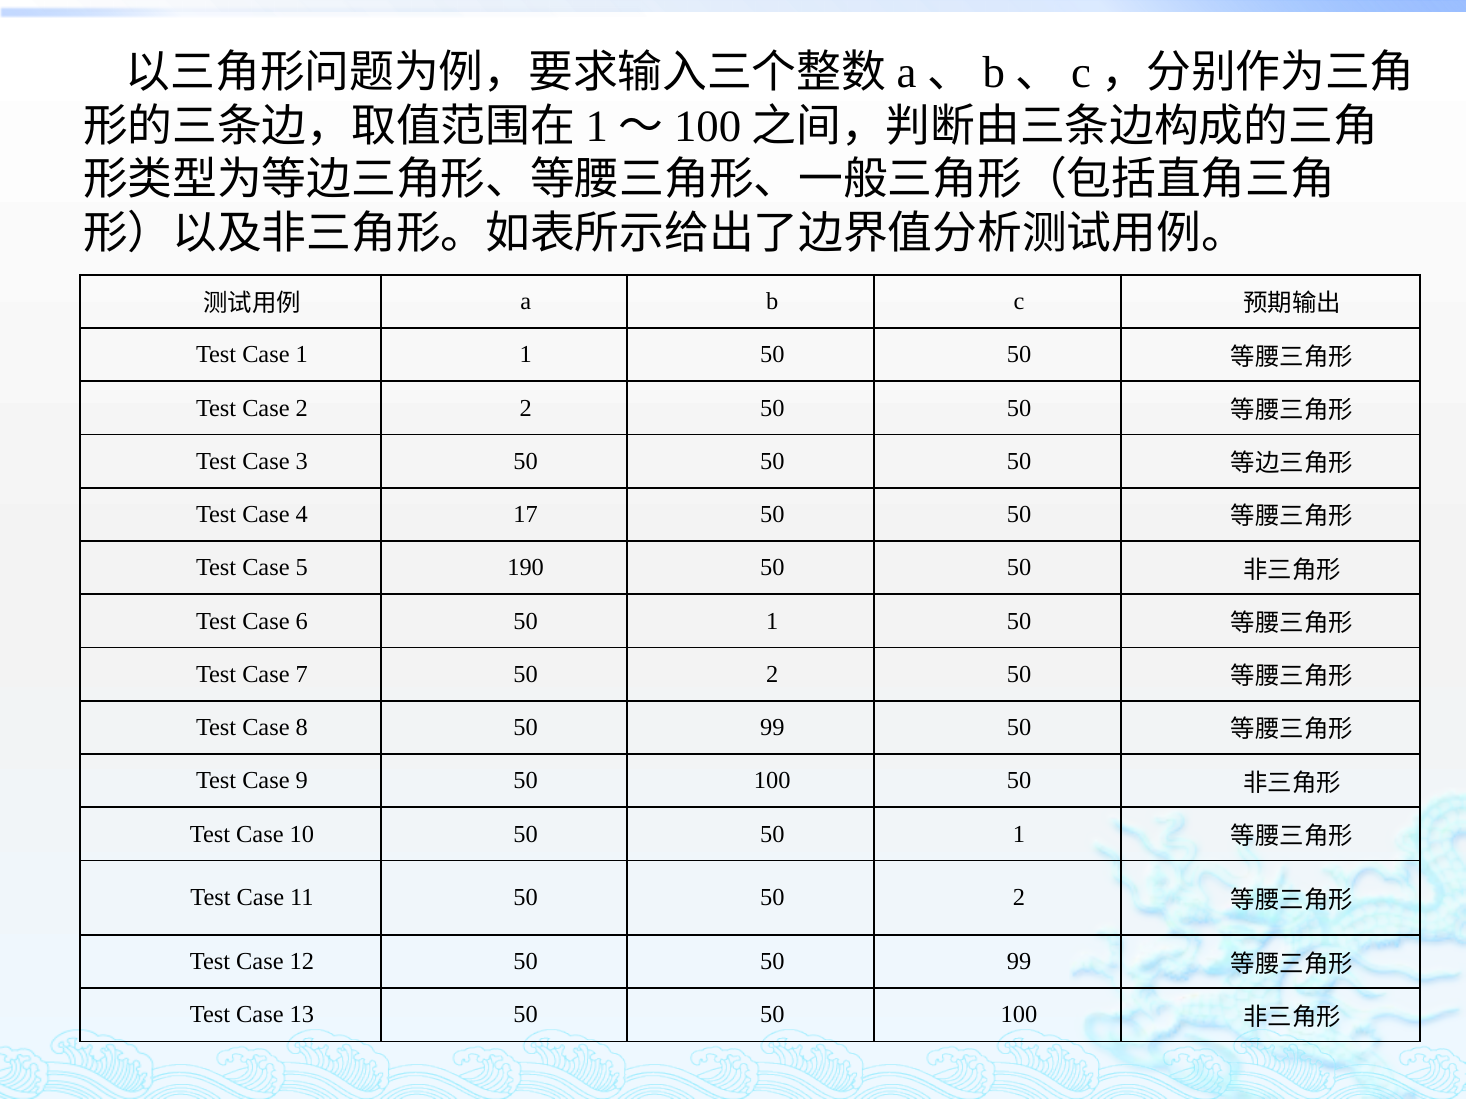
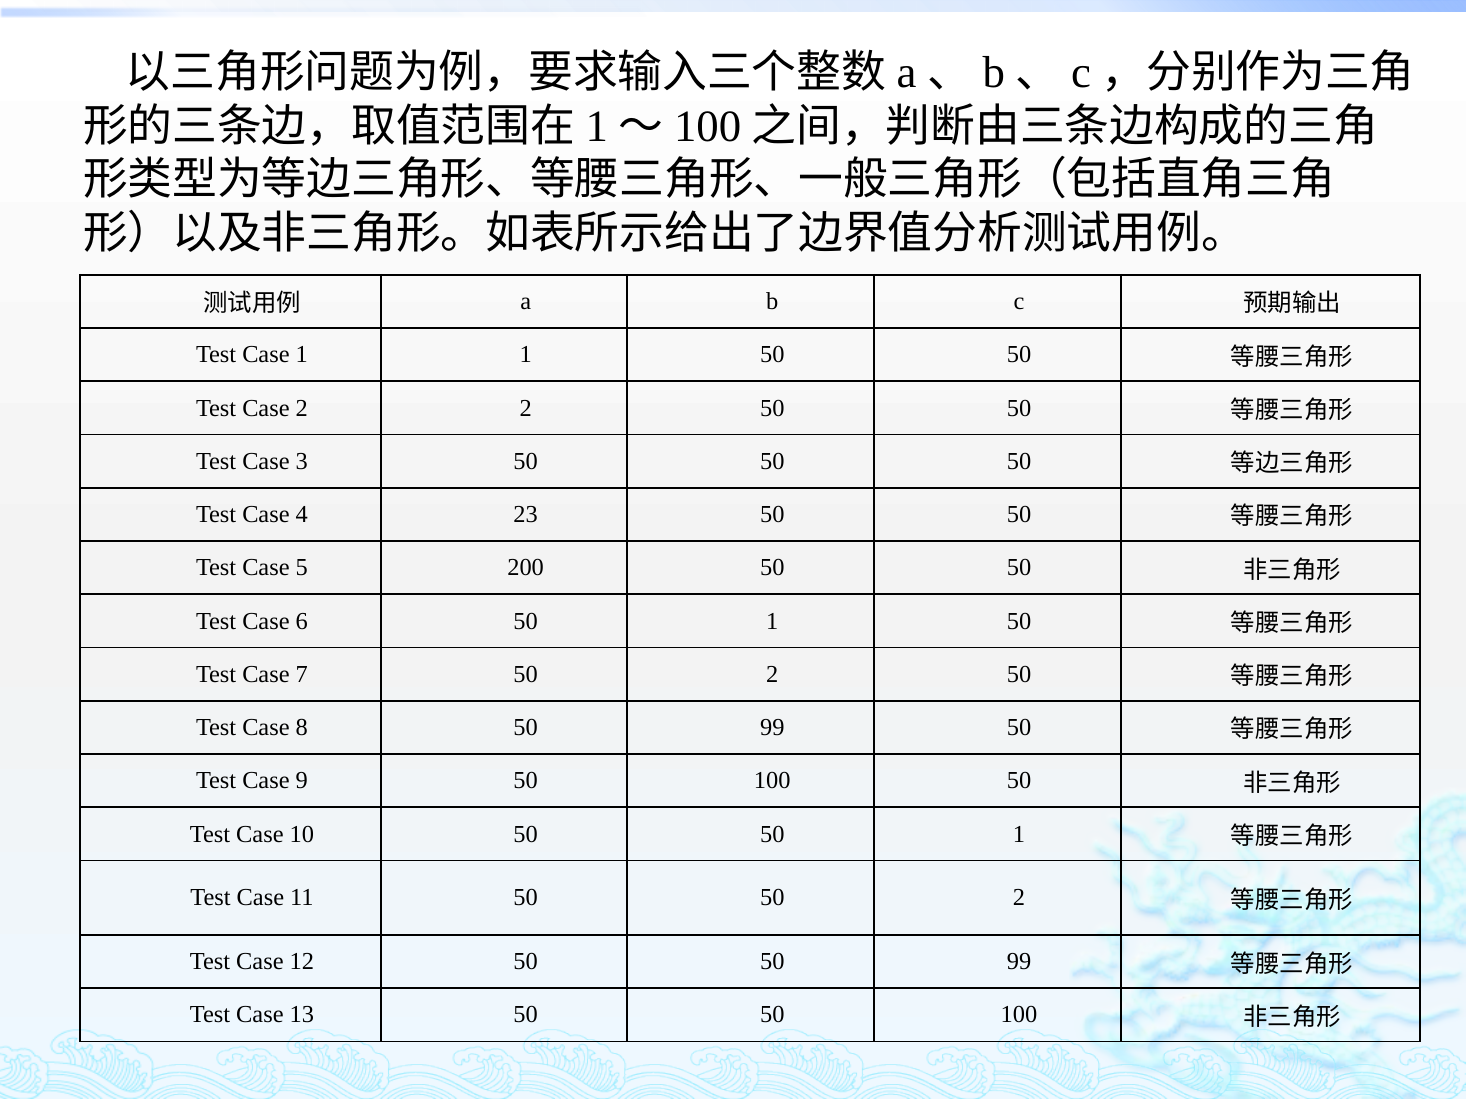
17: 17 -> 23 (526, 515)
190: 190 -> 200 (526, 568)
